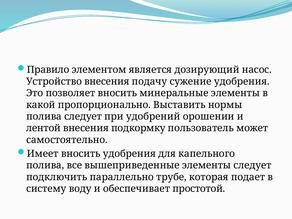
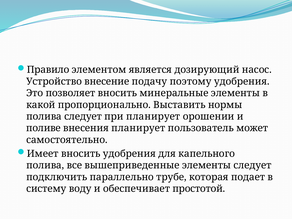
Устройство внесения: внесения -> внесение (107, 81)
сужение: сужение -> поэтому (191, 81)
при удобрений: удобрений -> планирует (153, 116)
лентой: лентой -> поливе (43, 128)
внесения подкормку: подкормку -> планирует (138, 128)
